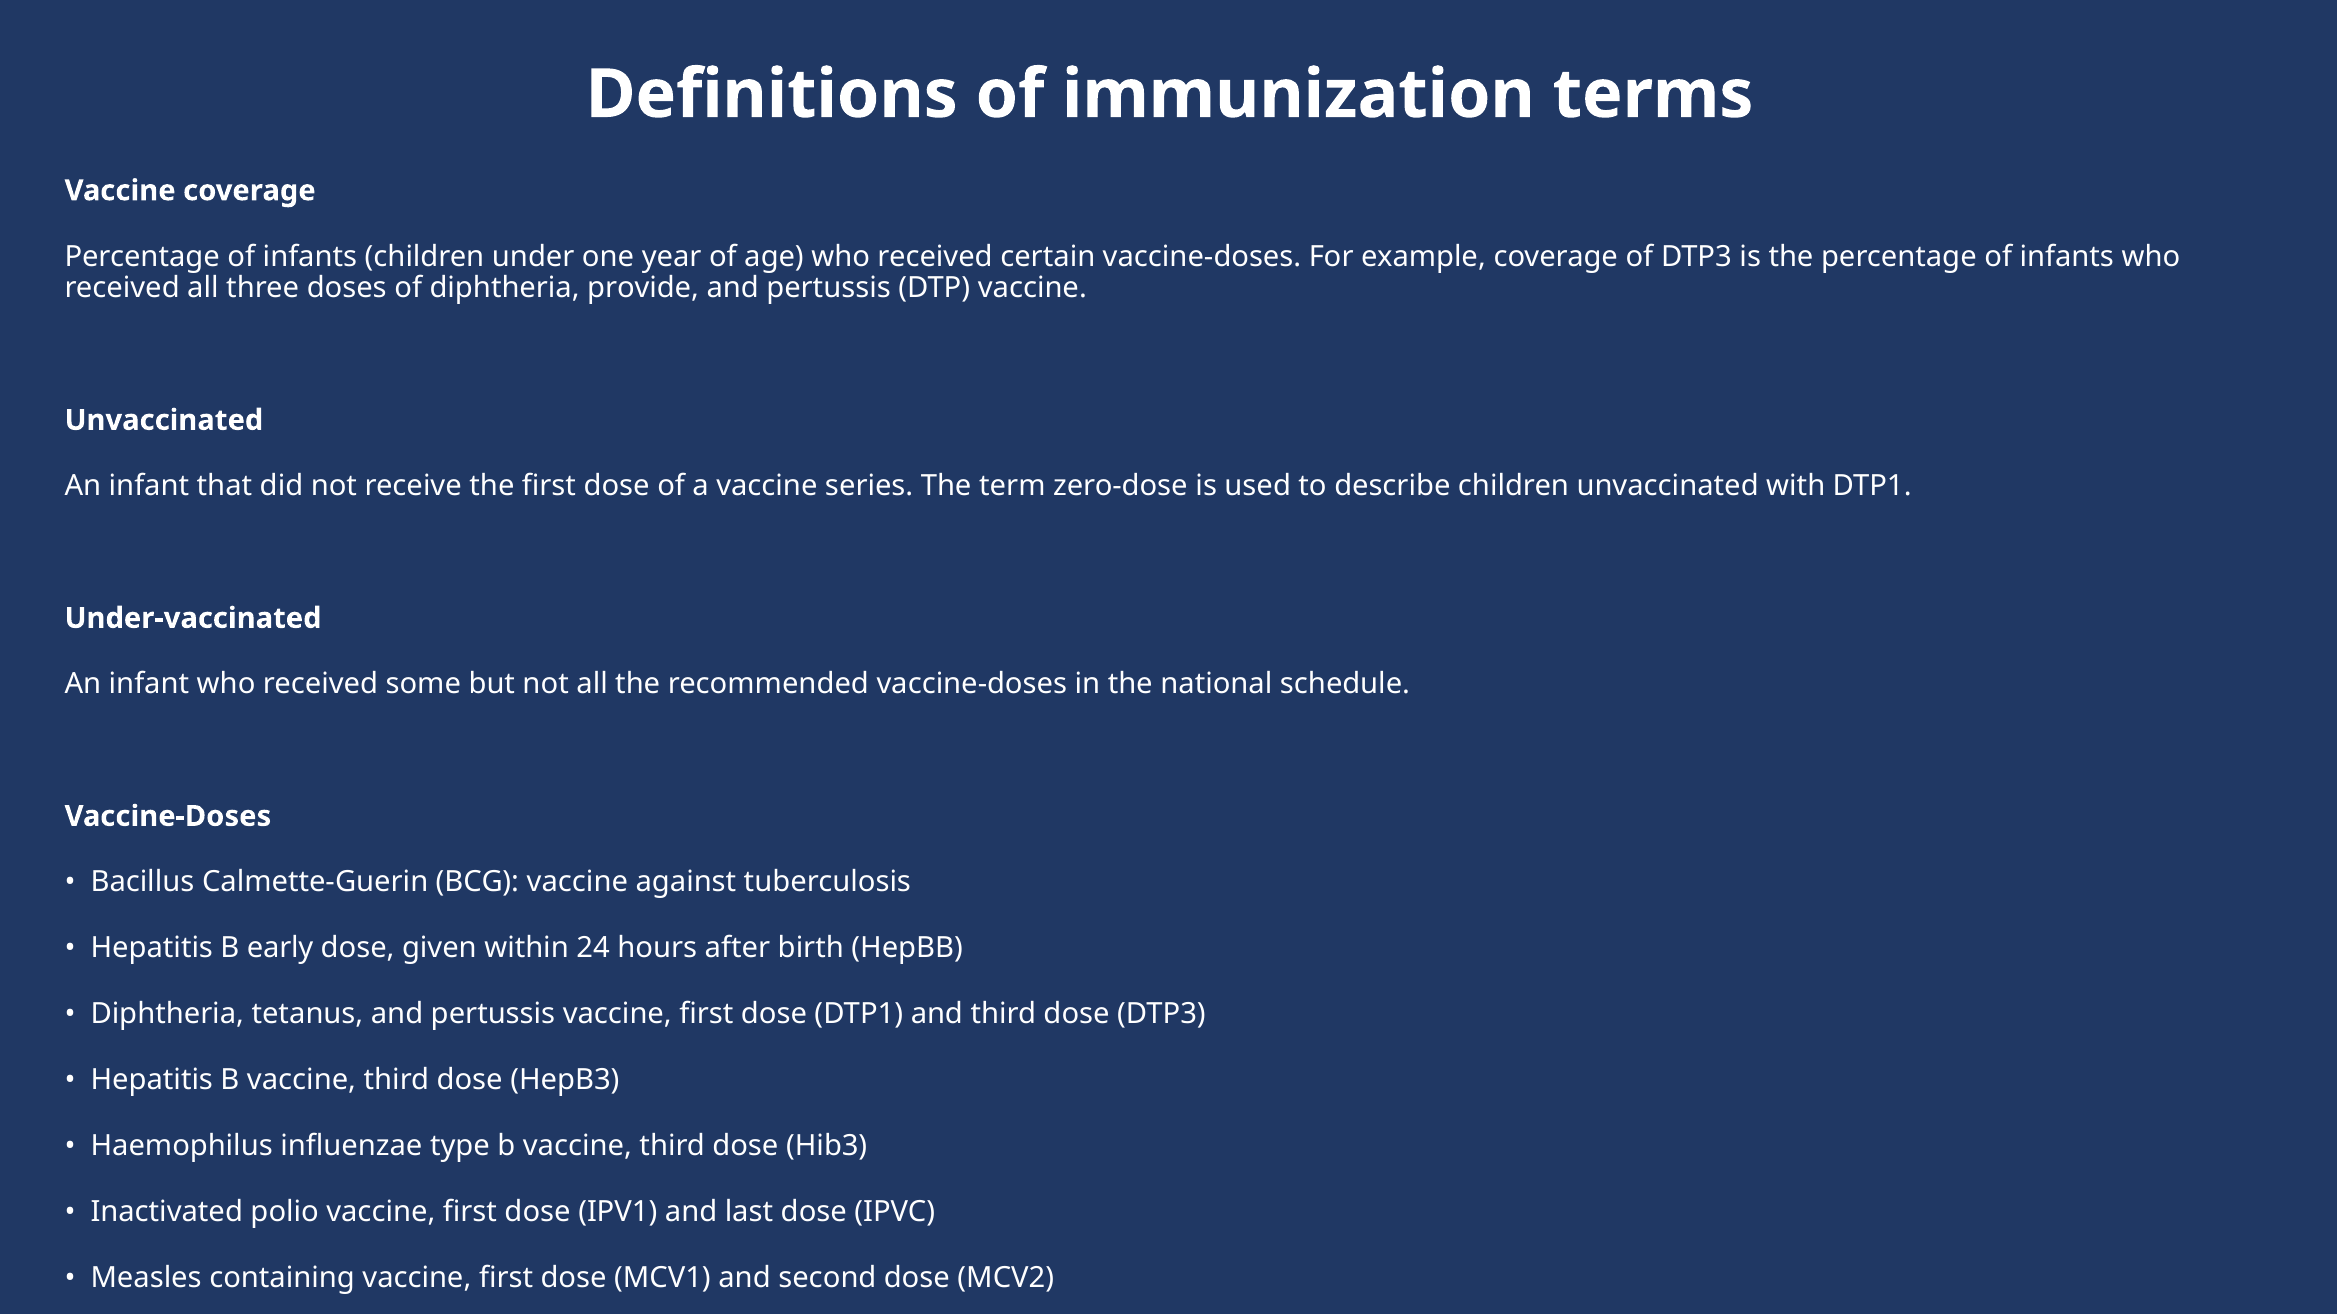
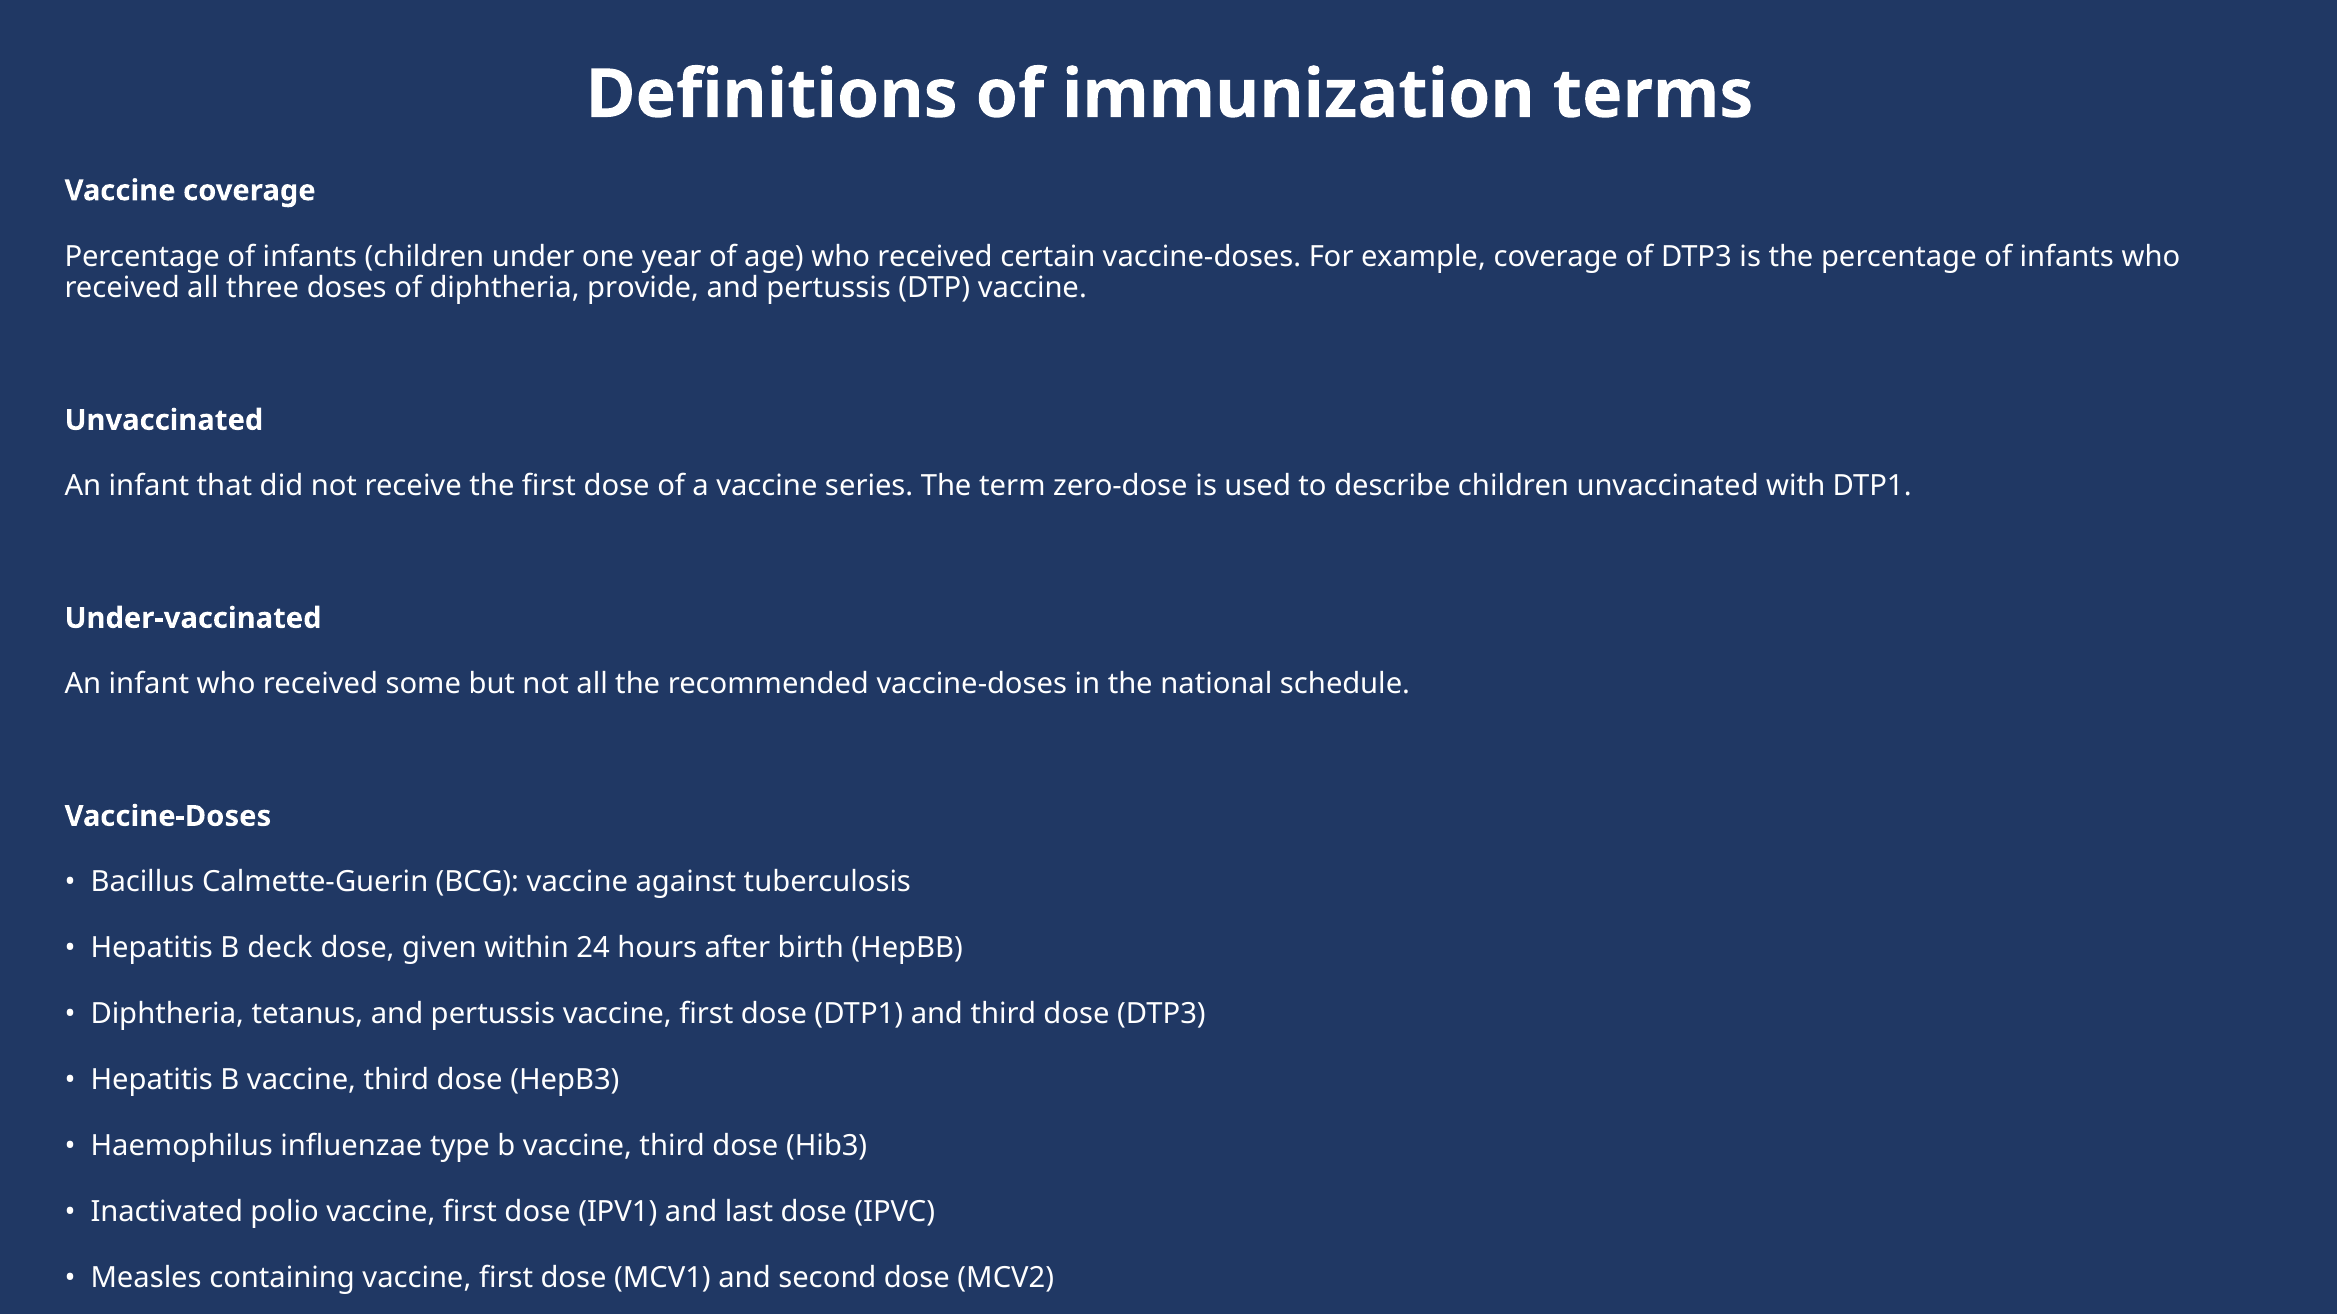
early: early -> deck (280, 949)
